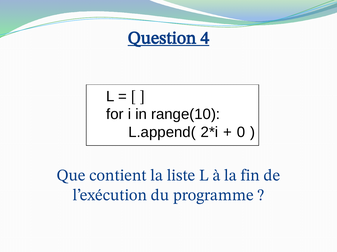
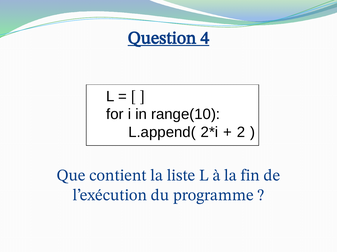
0: 0 -> 2 (241, 133)
